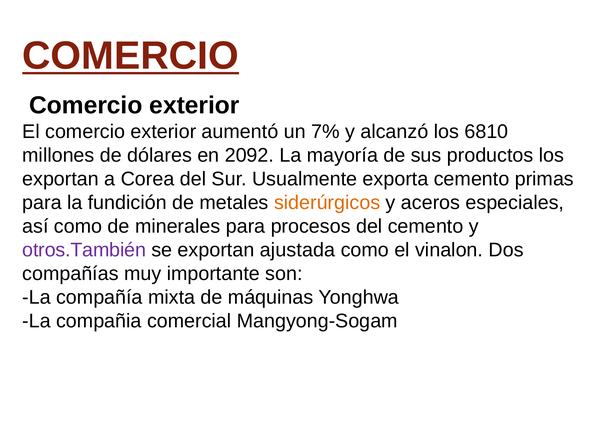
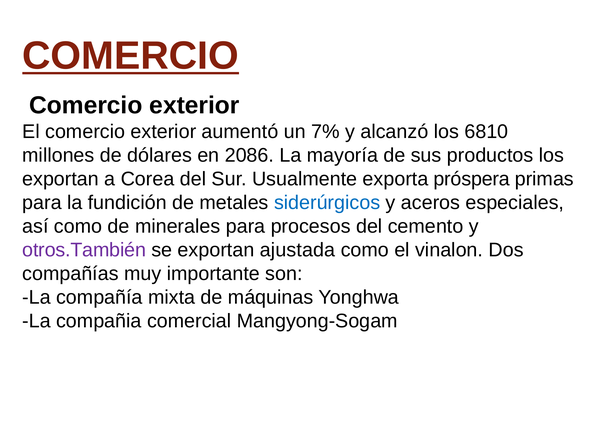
2092: 2092 -> 2086 (249, 155)
exporta cemento: cemento -> próspera (472, 179)
siderúrgicos colour: orange -> blue (327, 202)
